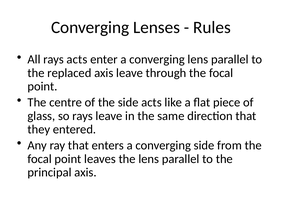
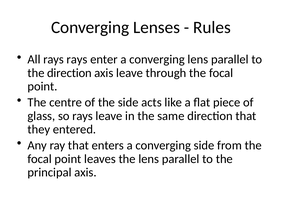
rays acts: acts -> rays (77, 59)
the replaced: replaced -> direction (69, 73)
